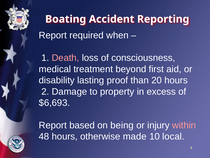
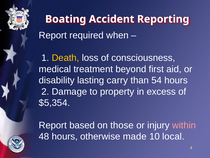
Death colour: pink -> yellow (65, 58)
proof: proof -> carry (117, 80)
20: 20 -> 54 (157, 80)
$6,693: $6,693 -> $5,354 (54, 102)
being: being -> those (122, 125)
